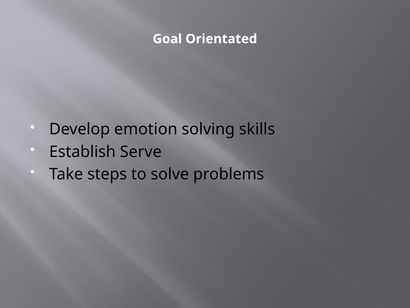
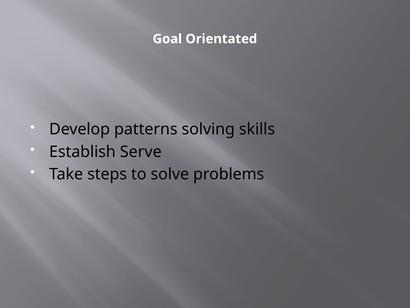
emotion: emotion -> patterns (146, 129)
